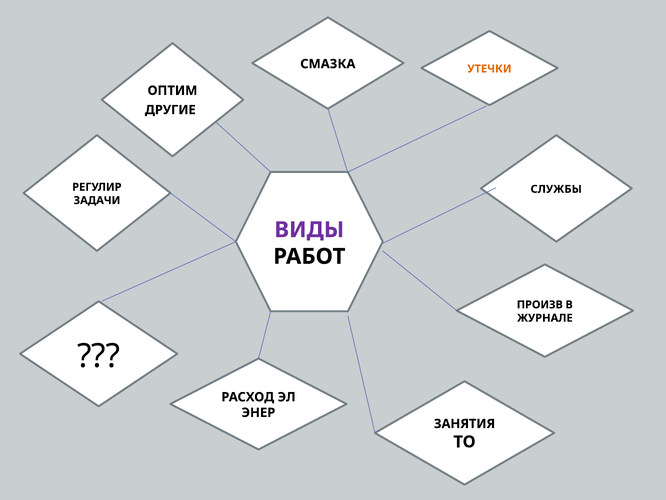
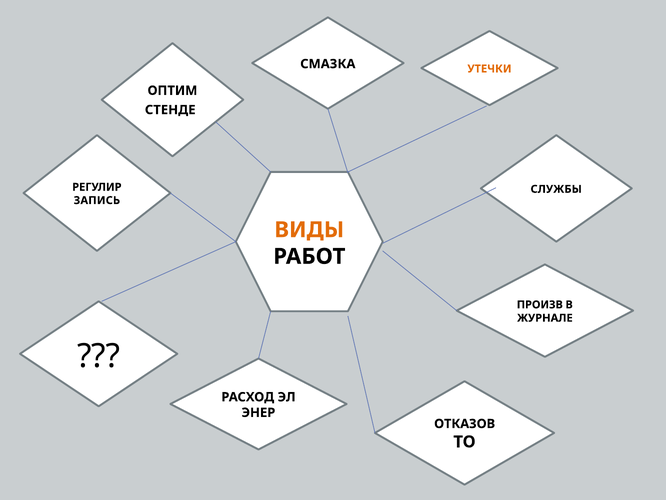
ДРУГИЕ: ДРУГИЕ -> СТЕНДЕ (170, 110)
ЗАДАЧИ: ЗАДАЧИ -> ЗАПИСЬ (97, 200)
ВИДЫ colour: purple -> orange (309, 230)
ЗАНЯТИЯ: ЗАНЯТИЯ -> ОТКАЗОВ (465, 423)
